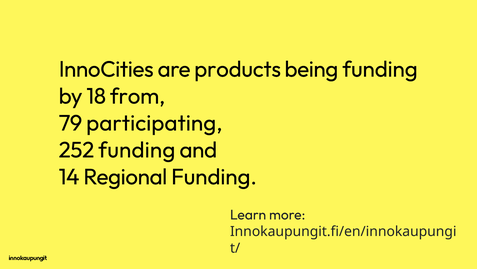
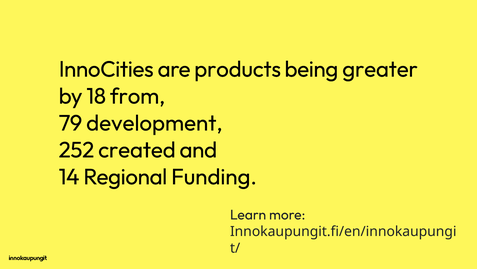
being funding: funding -> greater (380, 69)
participating: participating -> development (154, 123)
252 funding: funding -> created (137, 150)
